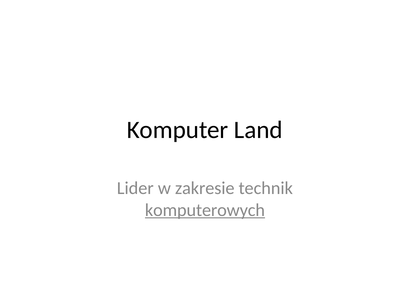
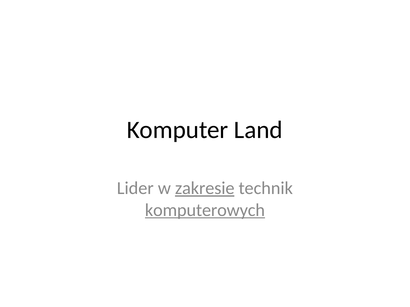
zakresie underline: none -> present (205, 189)
